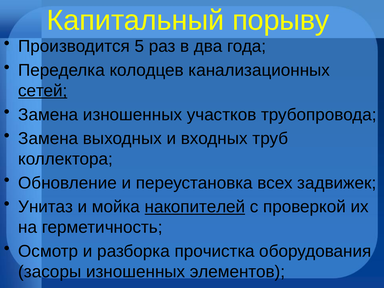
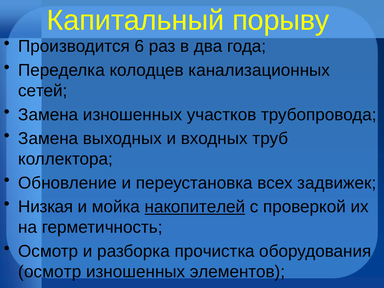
5: 5 -> 6 (139, 46)
сетей underline: present -> none (43, 91)
Унитаз: Унитаз -> Низкая (46, 207)
засоры: засоры -> осмотр (50, 272)
